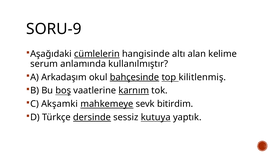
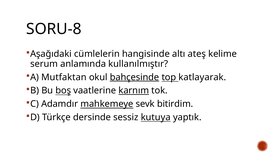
SORU-9: SORU-9 -> SORU-8 (54, 29)
cümlelerin underline: present -> none (97, 54)
alan: alan -> ateş (197, 54)
Arkadaşım: Arkadaşım -> Mutfaktan (64, 77)
kilitlenmiş: kilitlenmiş -> katlayarak (202, 77)
Akşamki: Akşamki -> Adamdır (60, 104)
dersinde underline: present -> none (92, 117)
